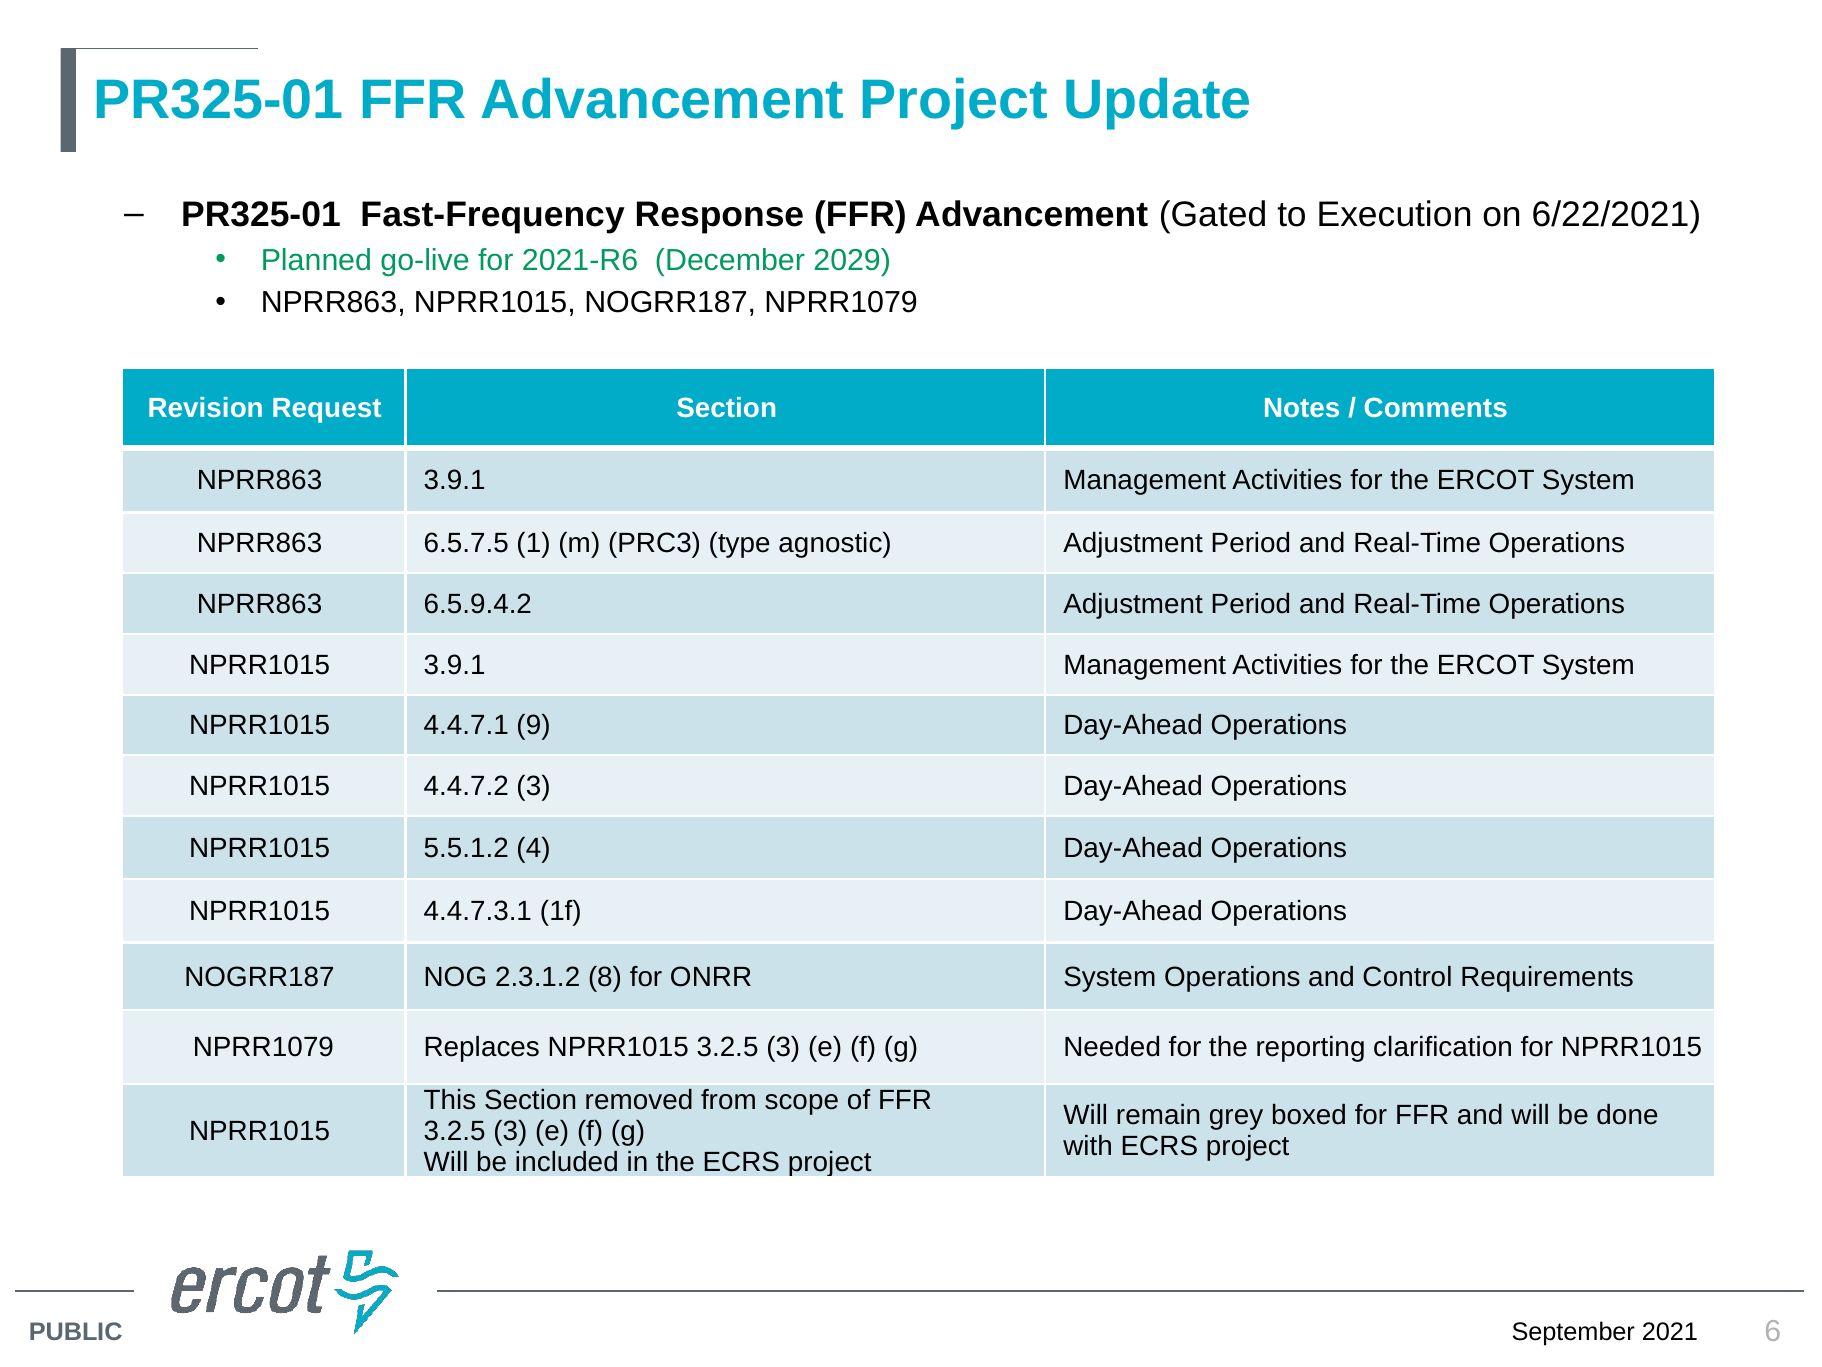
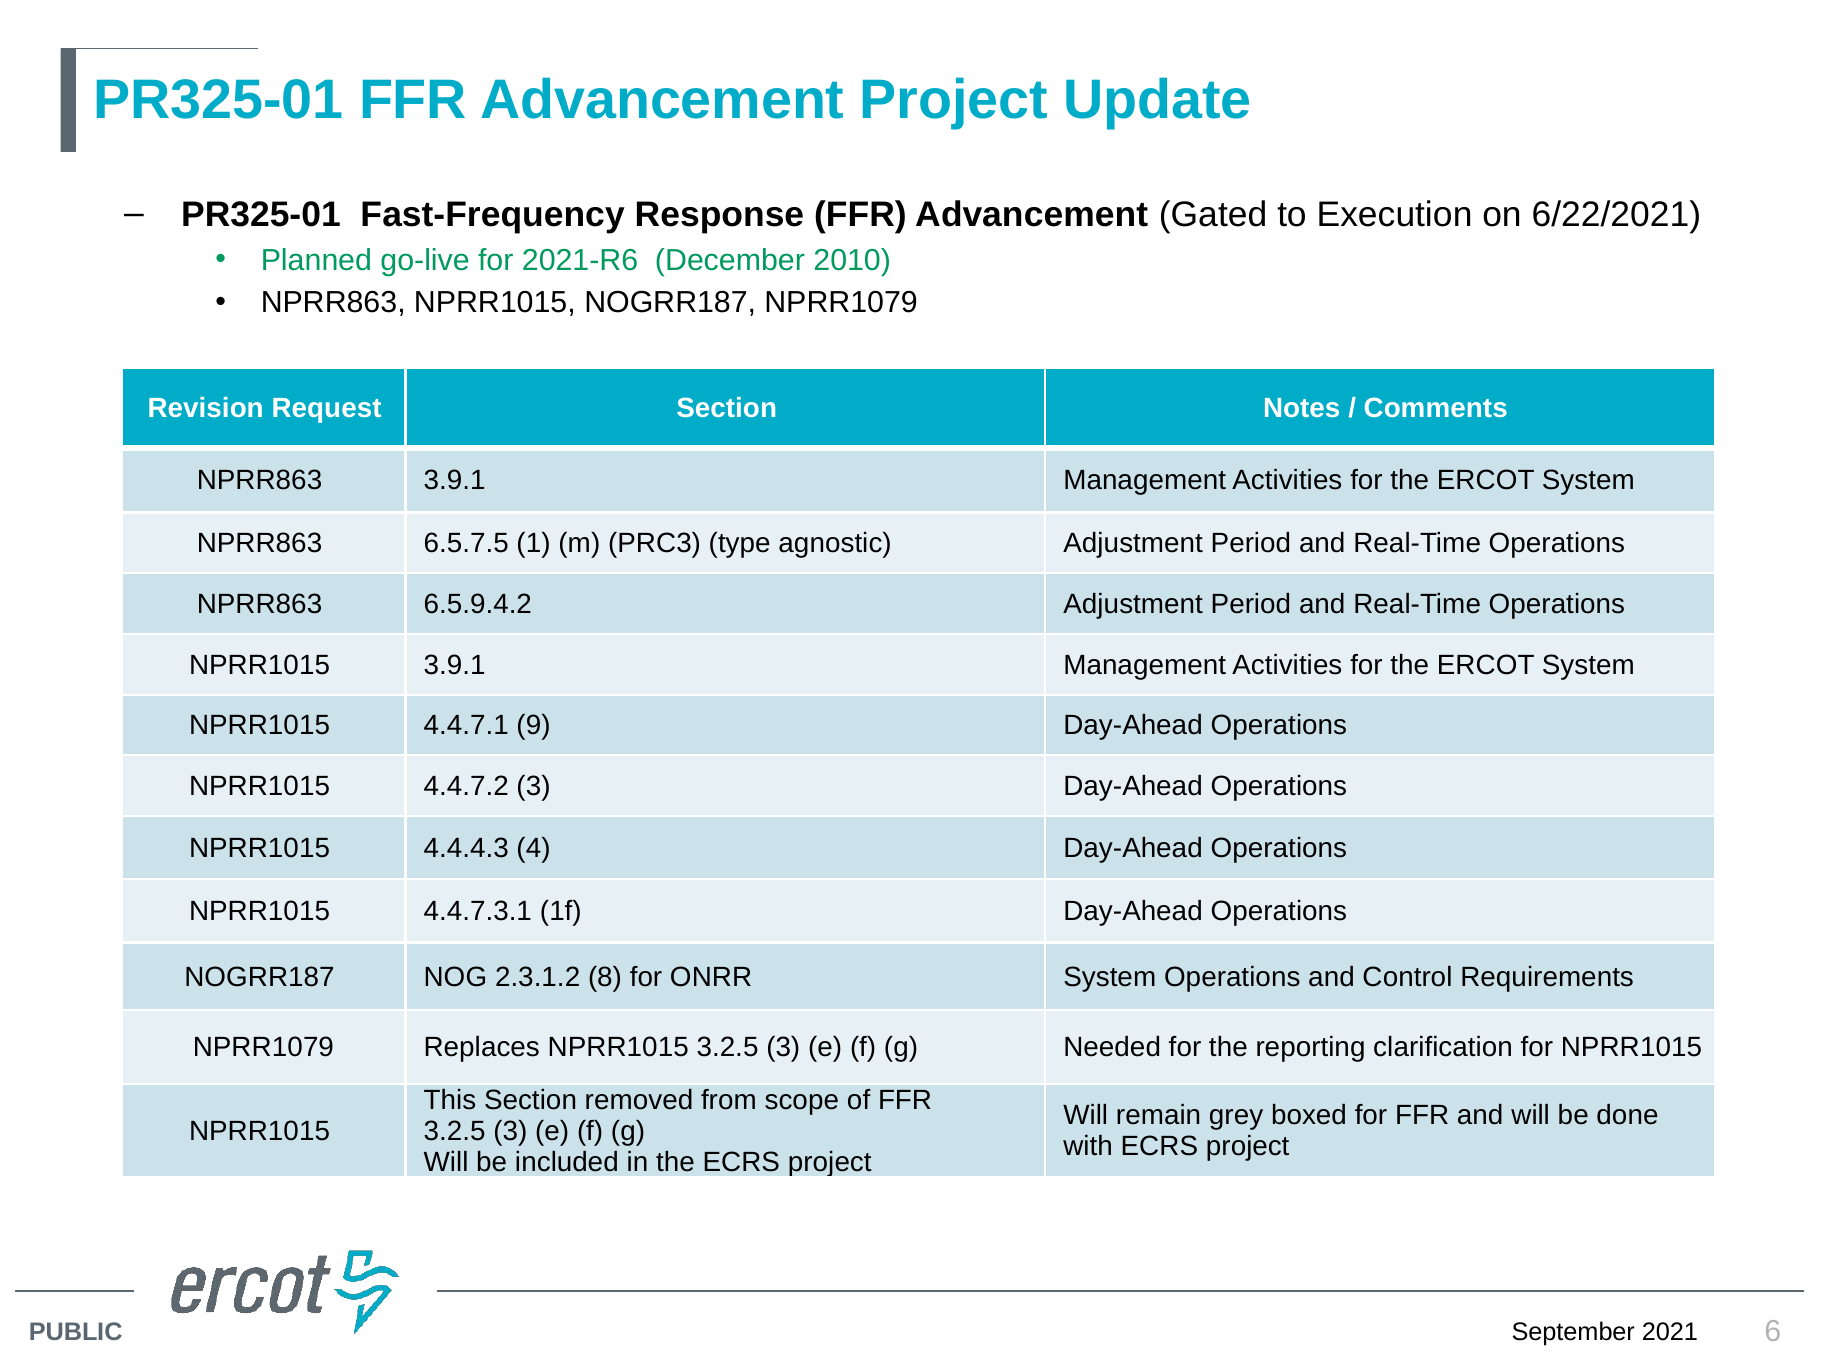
2029: 2029 -> 2010 (852, 260)
5.5.1.2: 5.5.1.2 -> 4.4.4.3 (466, 848)
